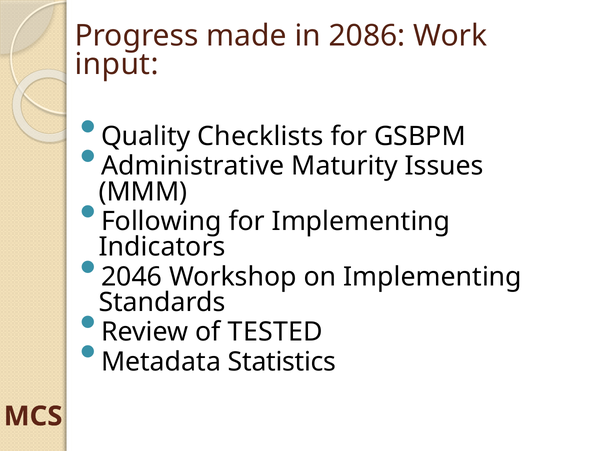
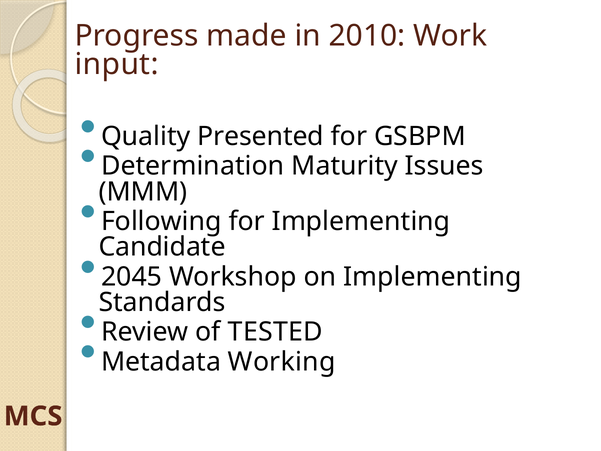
2086: 2086 -> 2010 (367, 36)
Checklists: Checklists -> Presented (261, 136)
Administrative: Administrative -> Determination (193, 166)
Indicators: Indicators -> Candidate (162, 247)
2046: 2046 -> 2045 (132, 277)
Statistics: Statistics -> Working (282, 361)
